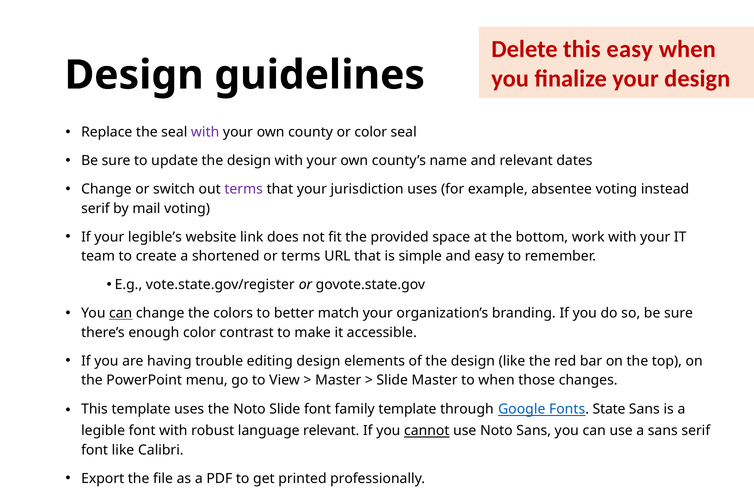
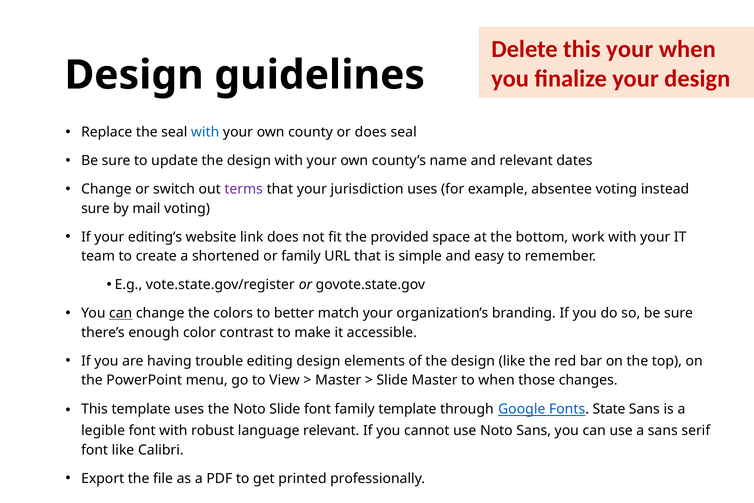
this easy: easy -> your (630, 49)
with colour: purple -> blue (205, 132)
or color: color -> does (371, 132)
serif: serif -> sure (95, 208)
legible’s: legible’s -> editing’s (155, 237)
or terms: terms -> family (301, 256)
cannot underline: present -> none (427, 431)
